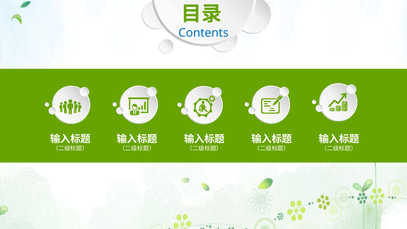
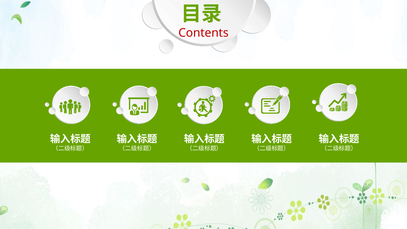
Contents colour: blue -> red (204, 33)
